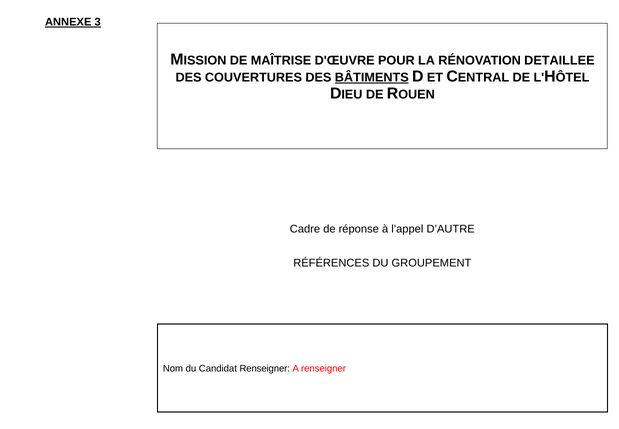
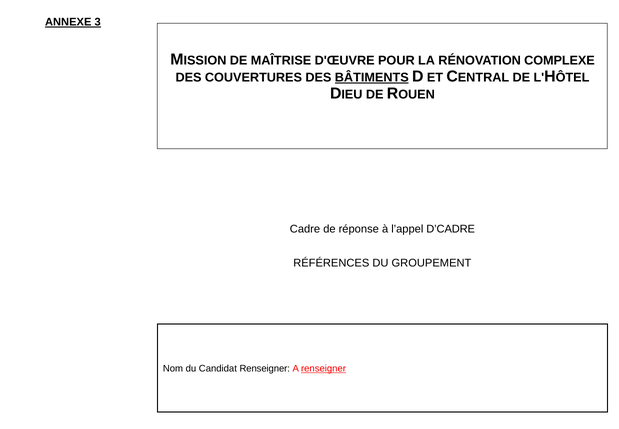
DETAILLEE: DETAILLEE -> COMPLEXE (559, 60)
D’AUTRE: D’AUTRE -> D’CADRE (451, 229)
renseigner underline: none -> present (323, 368)
